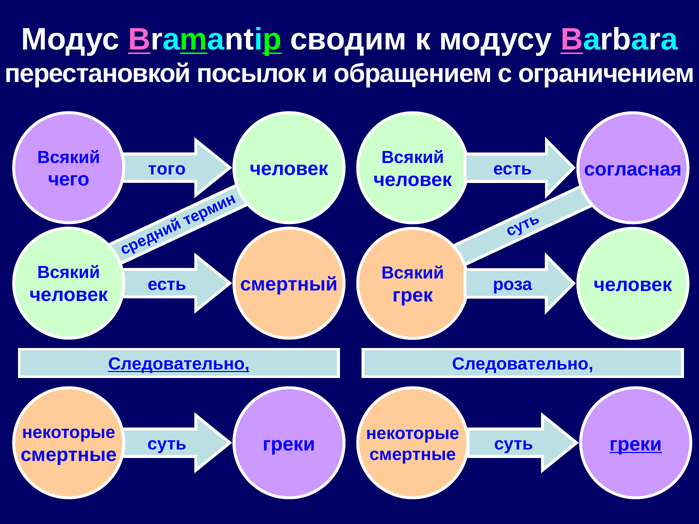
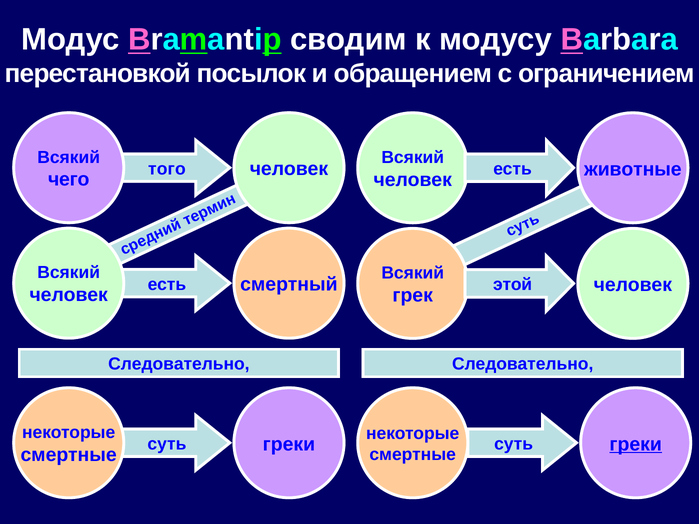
согласная: согласная -> животные (633, 169)
роза: роза -> этой (513, 285)
Следовательно underline: present -> none (179, 364)
